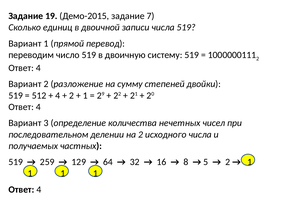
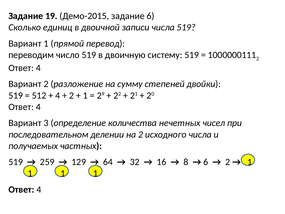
задание 7: 7 -> 6 (151, 16)
5: 5 -> 6 (206, 162)
